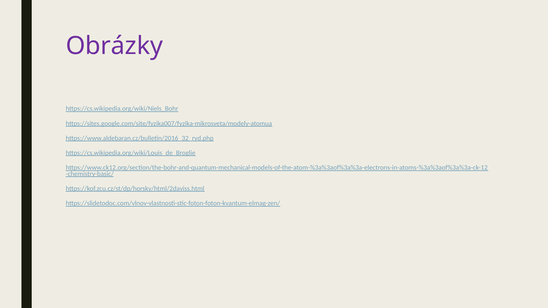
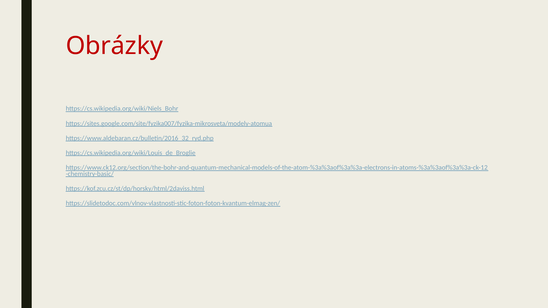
Obrázky colour: purple -> red (114, 46)
